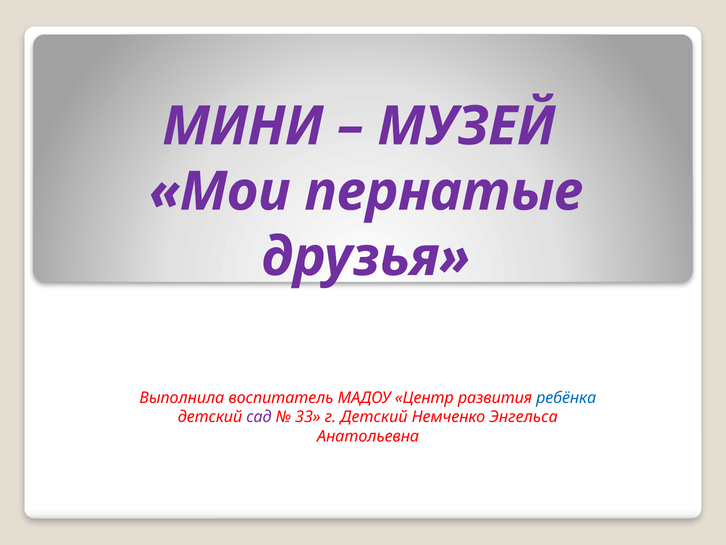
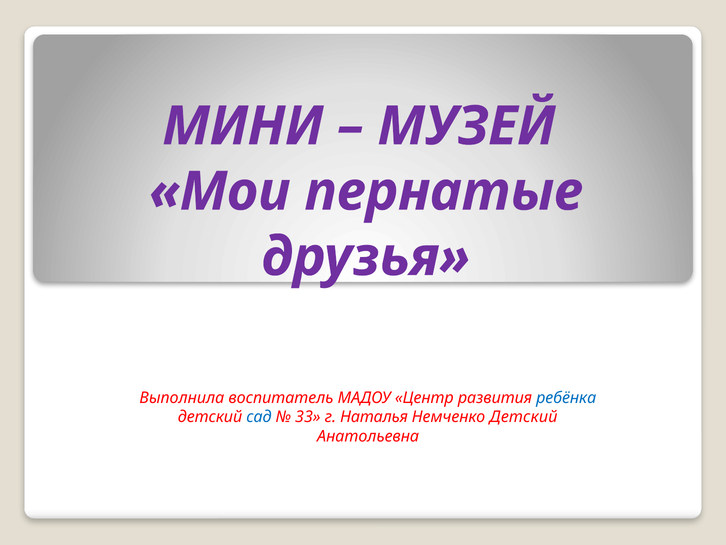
сад colour: purple -> blue (259, 417)
г Детский: Детский -> Наталья (374, 417)
Немченко Энгельса: Энгельса -> Детский (524, 417)
